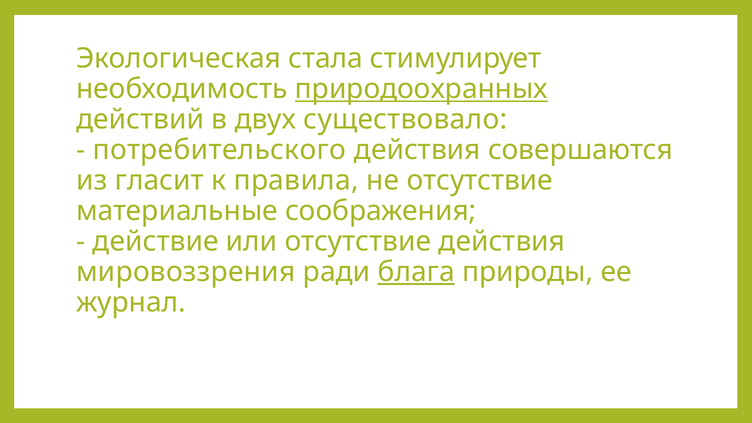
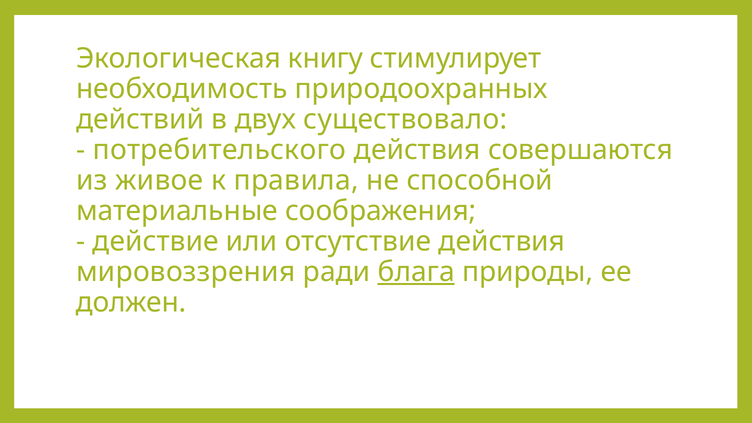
стала: стала -> книгу (326, 59)
природоохранных underline: present -> none (421, 89)
гласит: гласит -> живое (159, 180)
не отсутствие: отсутствие -> способной (480, 180)
журнал: журнал -> должен (131, 302)
